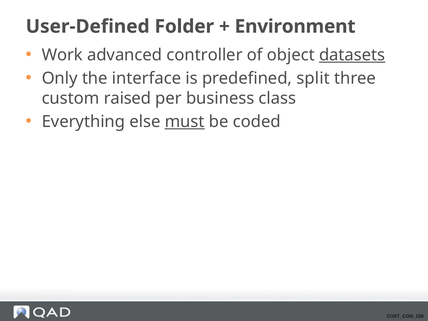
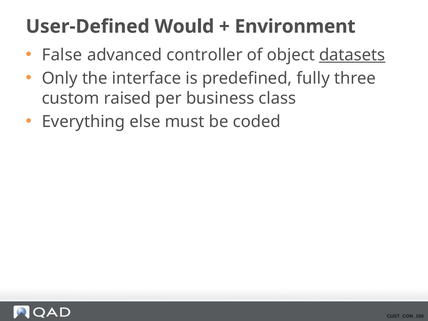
Folder: Folder -> Would (184, 26)
Work: Work -> False (62, 55)
split: split -> fully (313, 78)
must underline: present -> none (185, 122)
